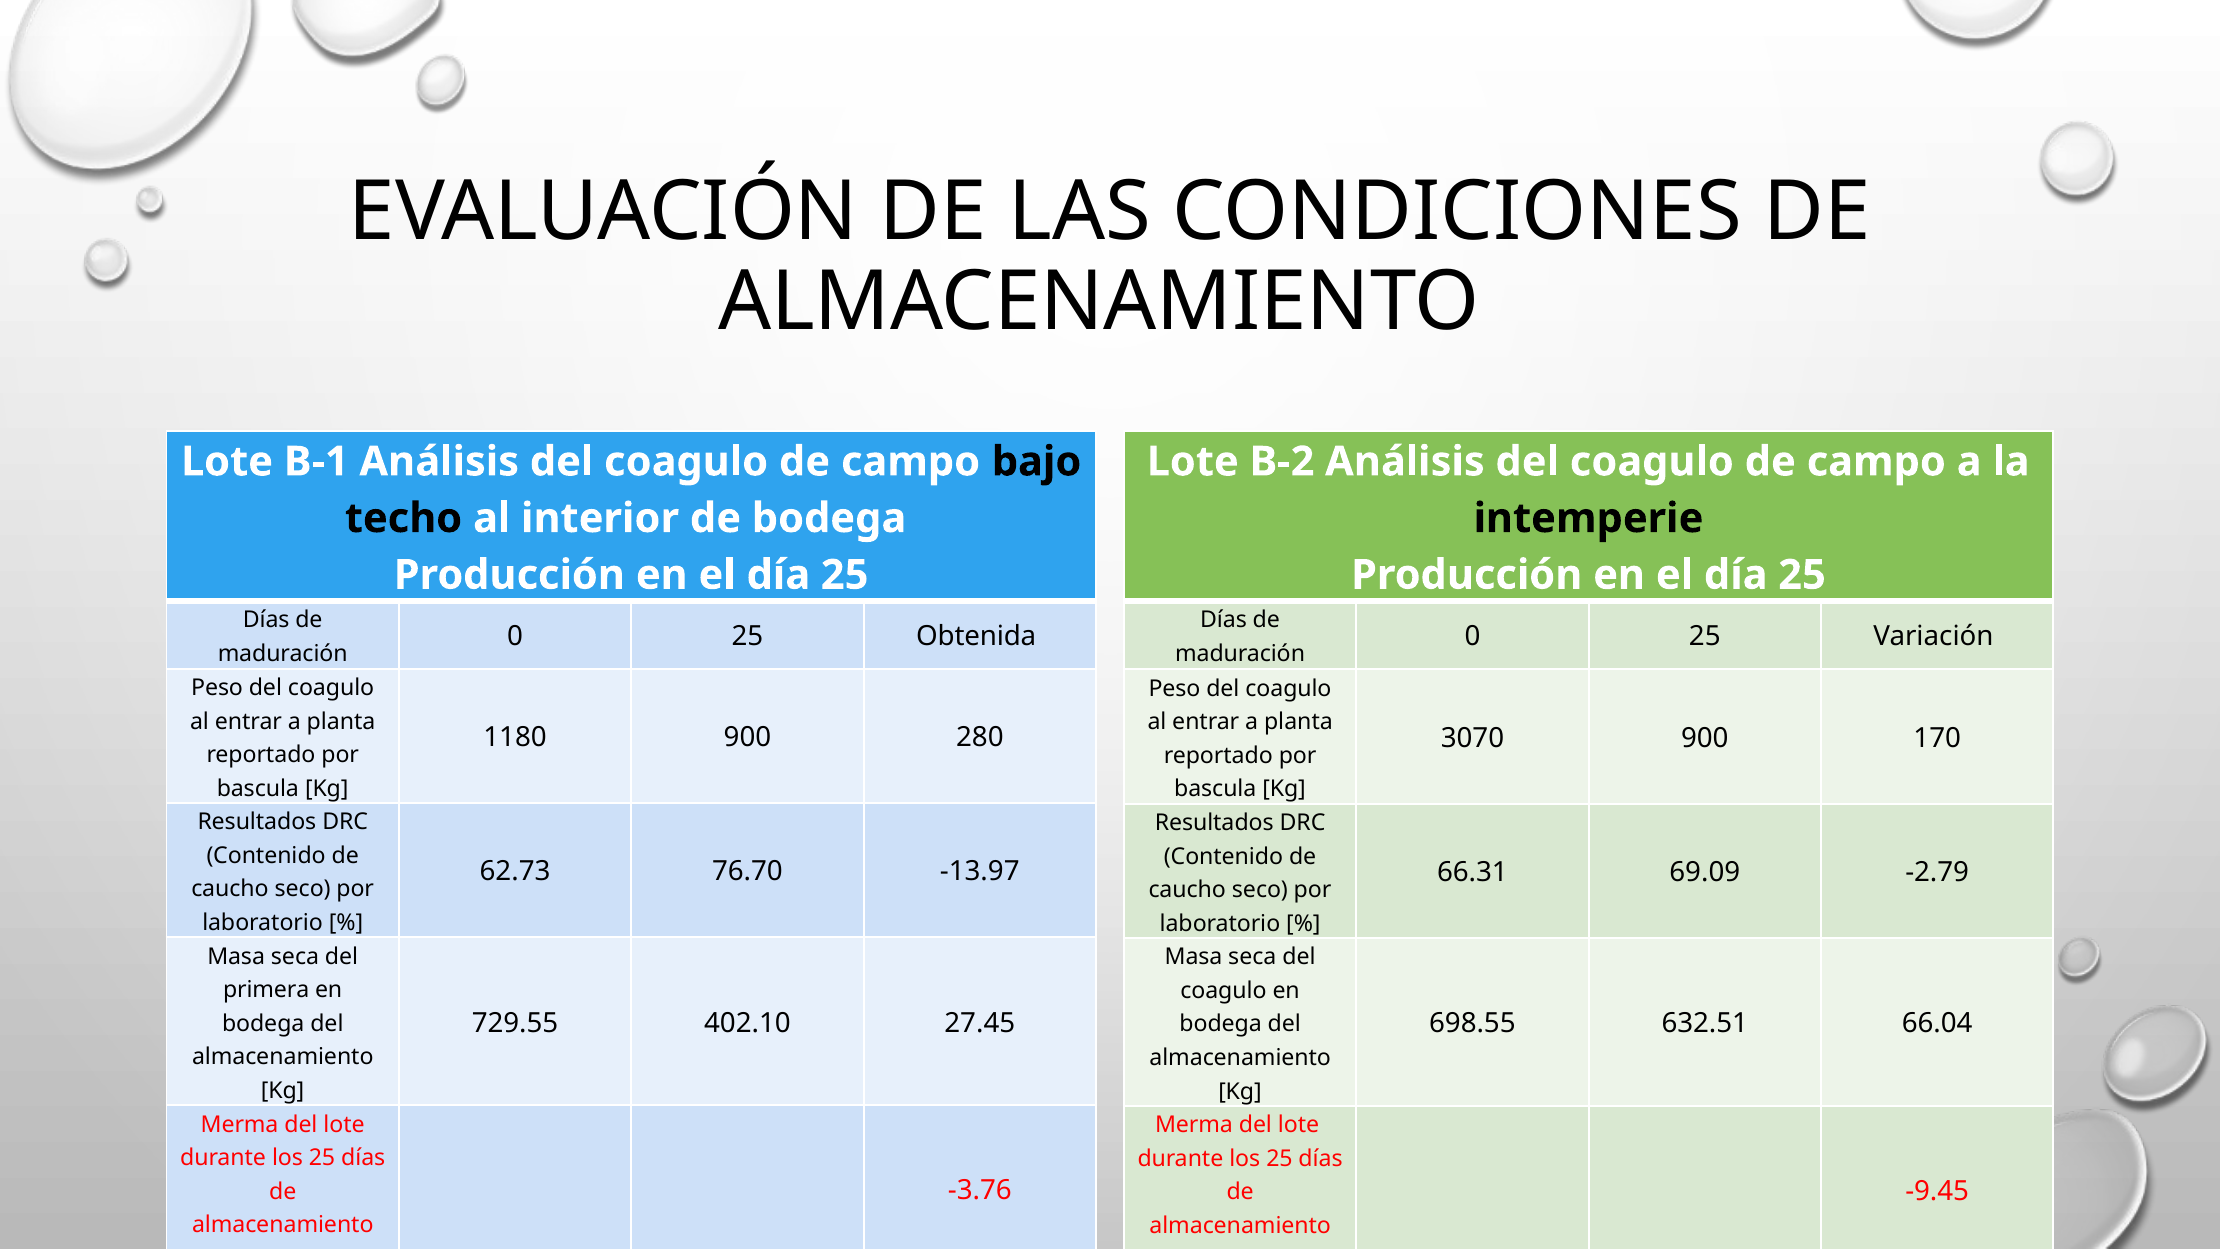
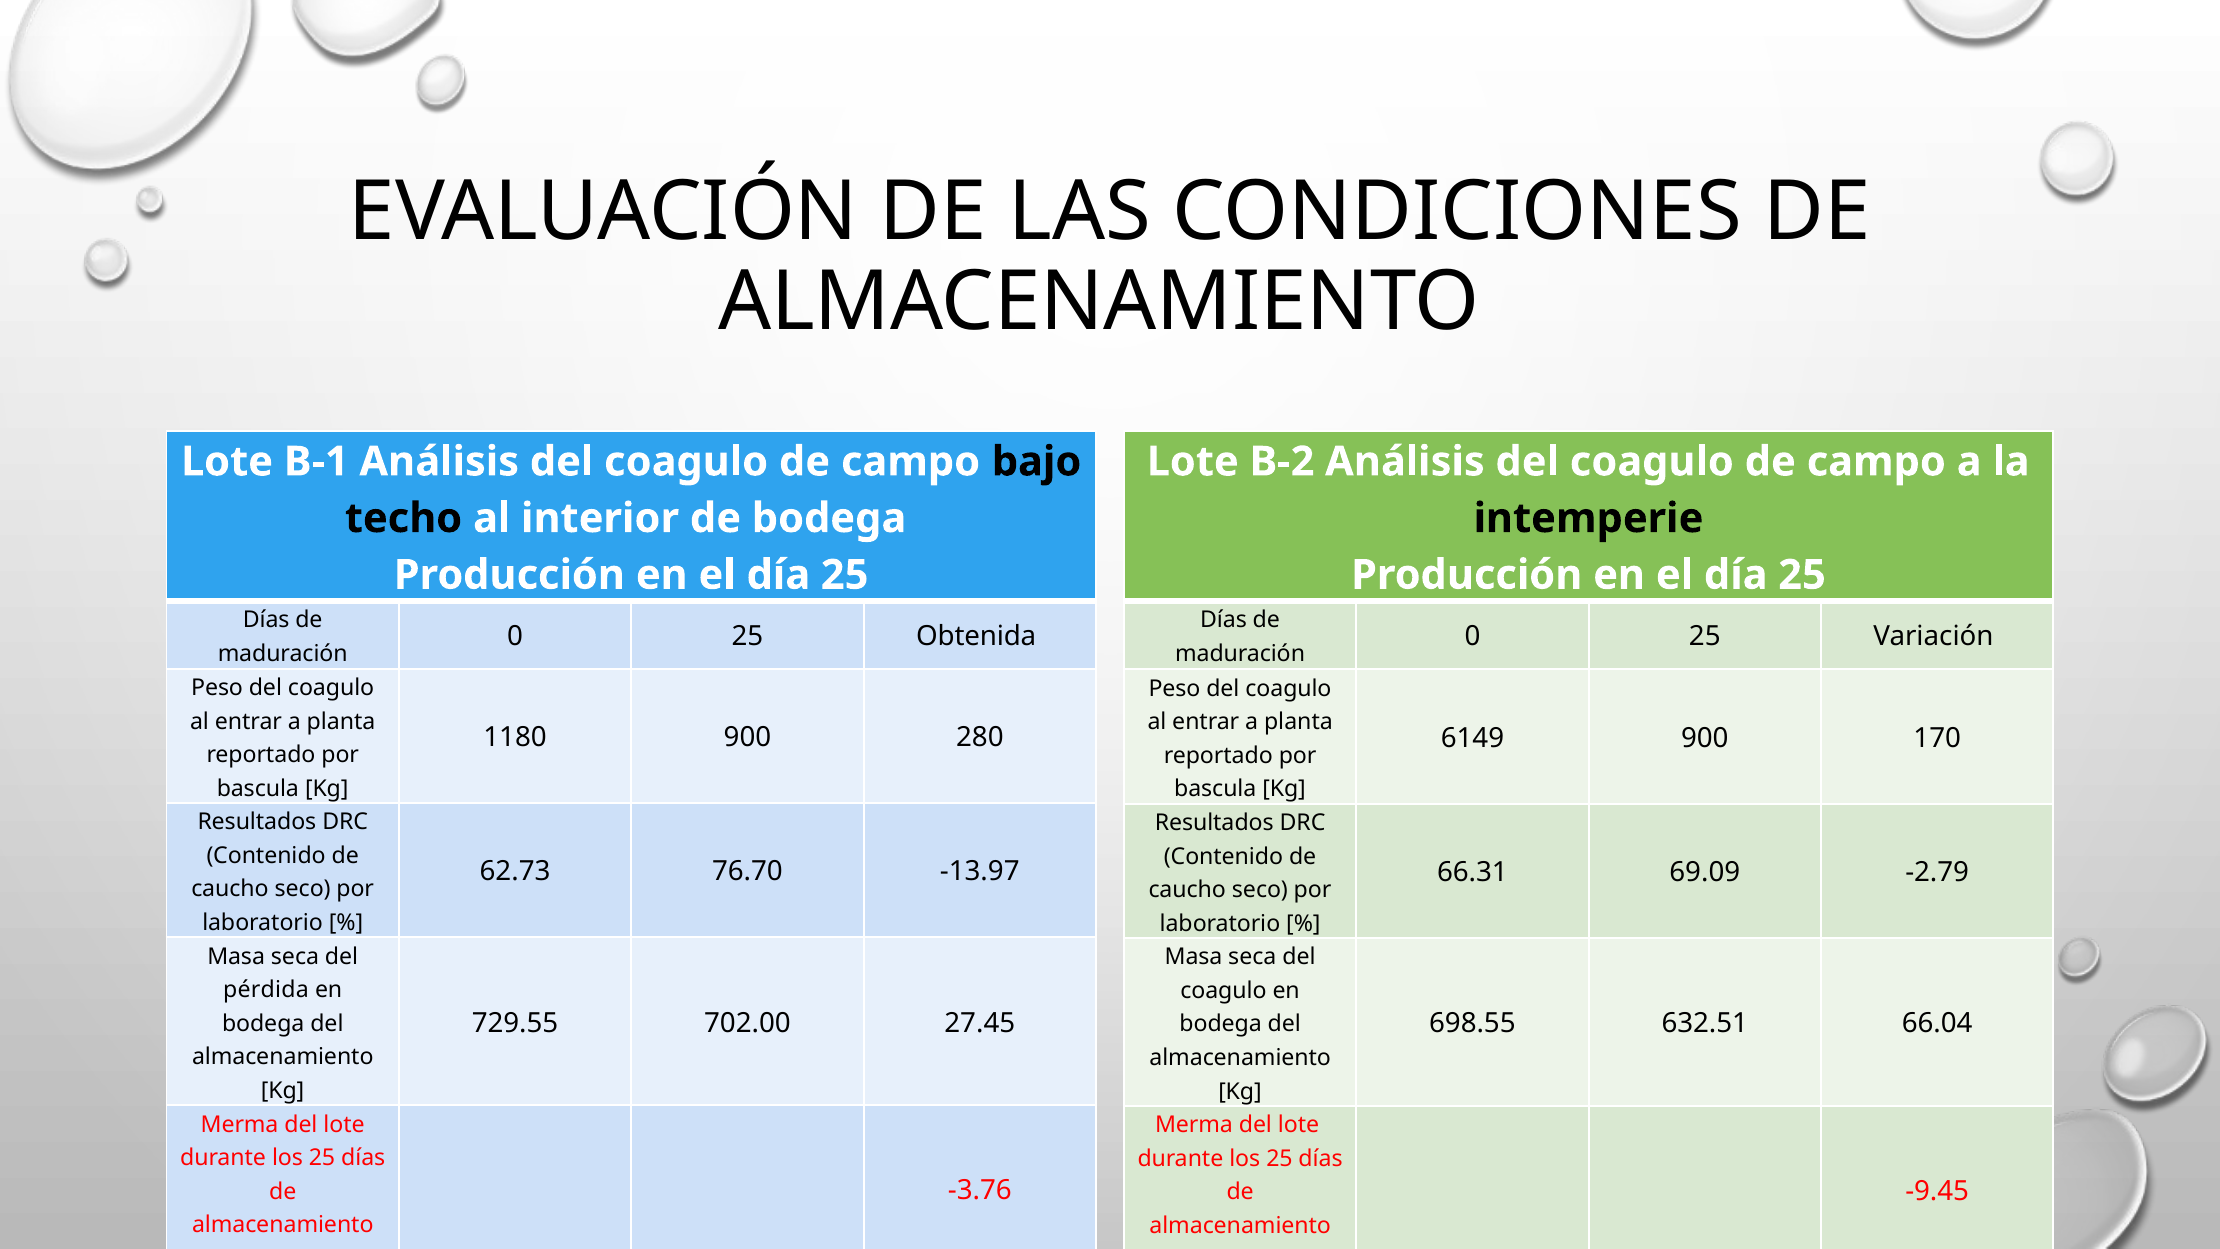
3070: 3070 -> 6149 (1472, 738)
primera: primera -> pérdida (266, 990)
402.10: 402.10 -> 702.00 (747, 1023)
